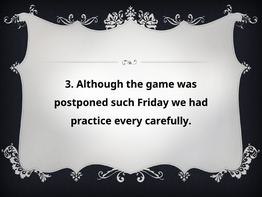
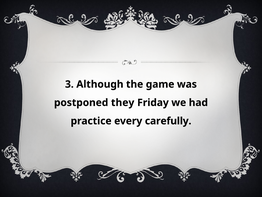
such: such -> they (123, 102)
